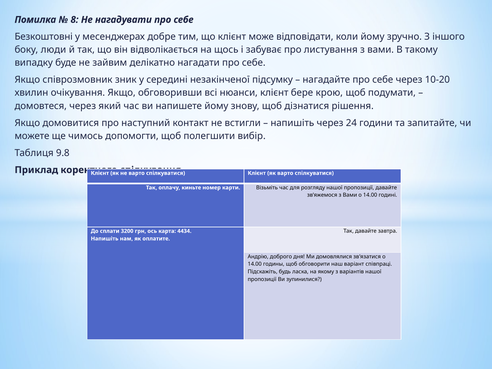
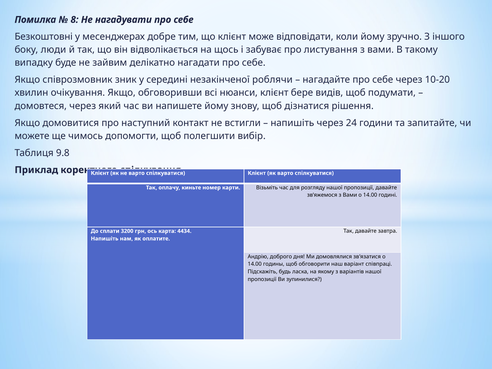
підсумку: підсумку -> роблячи (272, 80)
крою: крою -> видів (329, 93)
